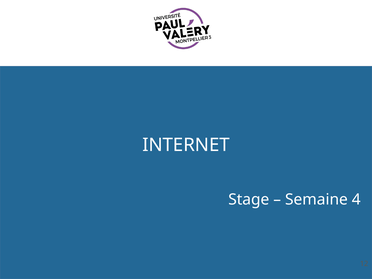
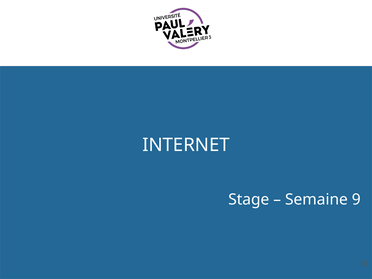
4: 4 -> 9 (356, 199)
